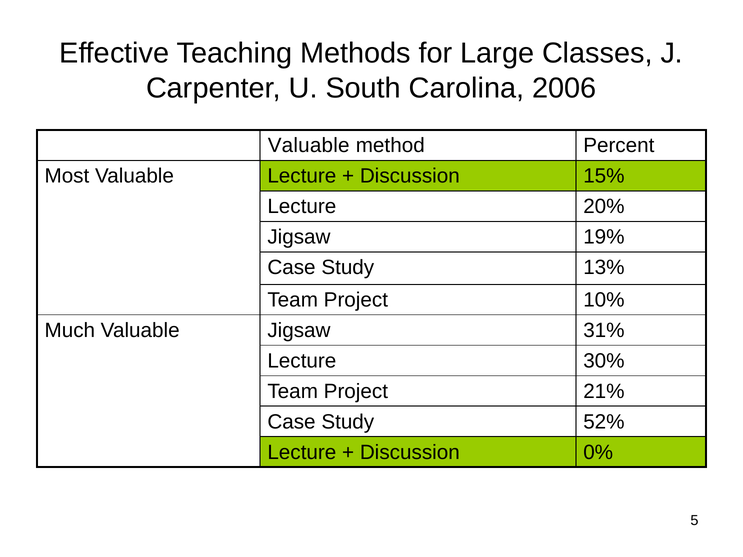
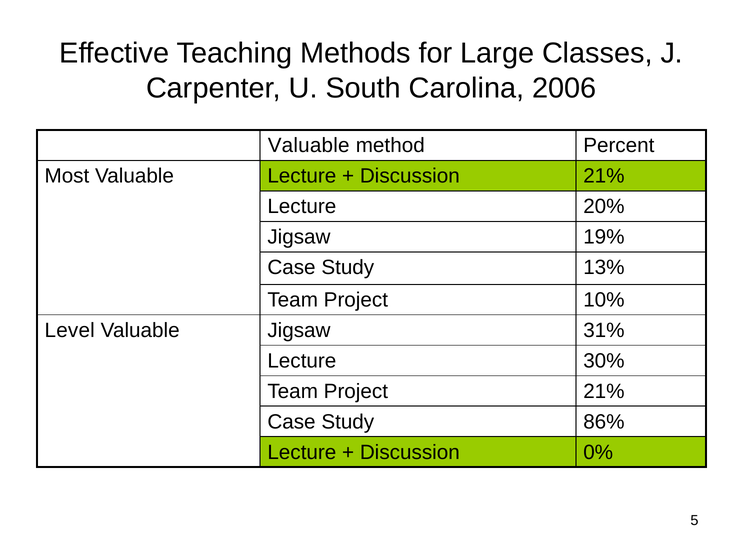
Discussion 15%: 15% -> 21% (604, 176)
Much: Much -> Level (70, 331)
52%: 52% -> 86% (604, 422)
